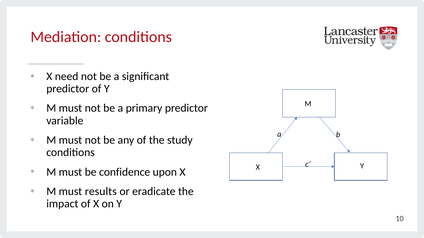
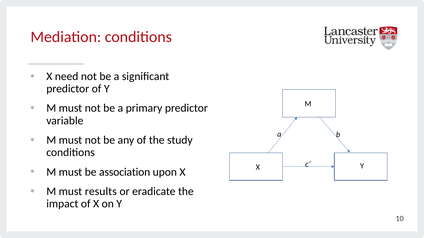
confidence: confidence -> association (125, 172)
